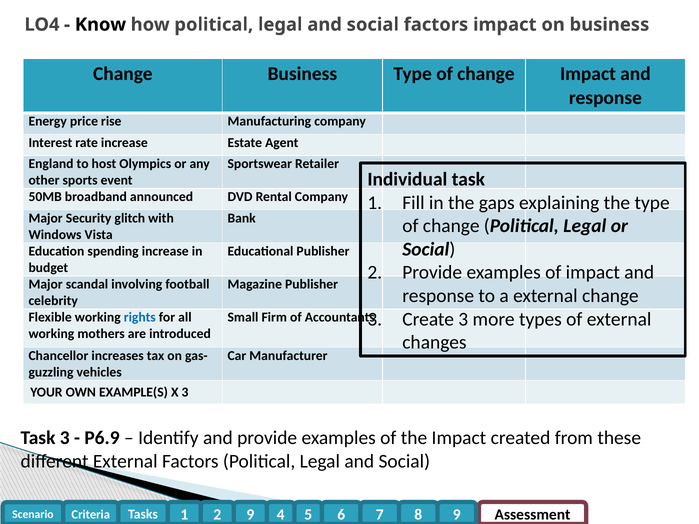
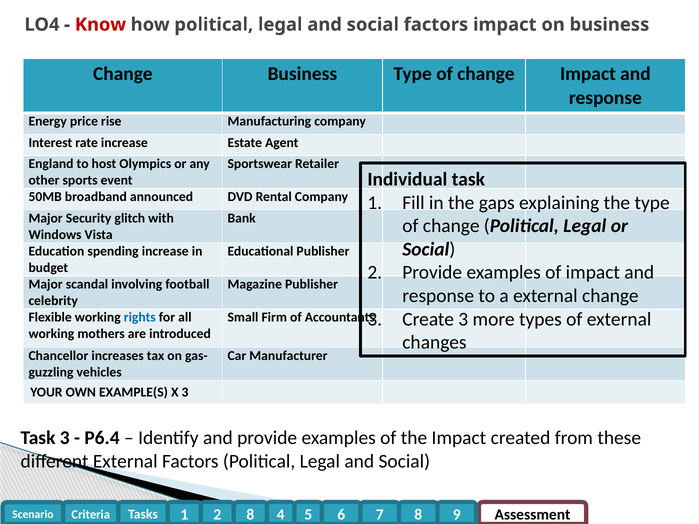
Know colour: black -> red (100, 25)
P6.9: P6.9 -> P6.4 (102, 438)
9: 9 -> 8 (250, 515)
